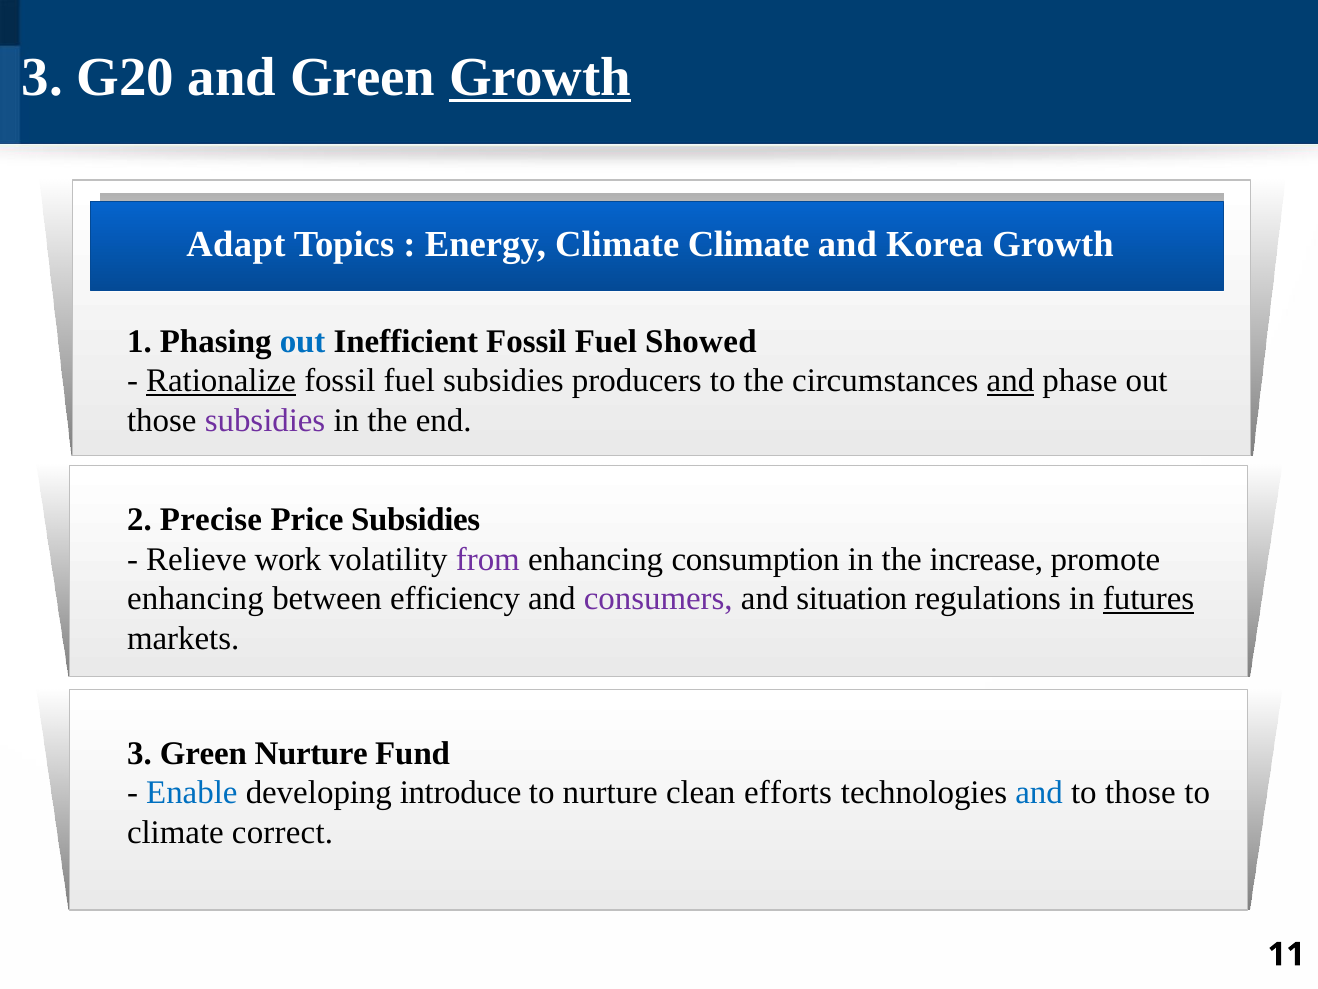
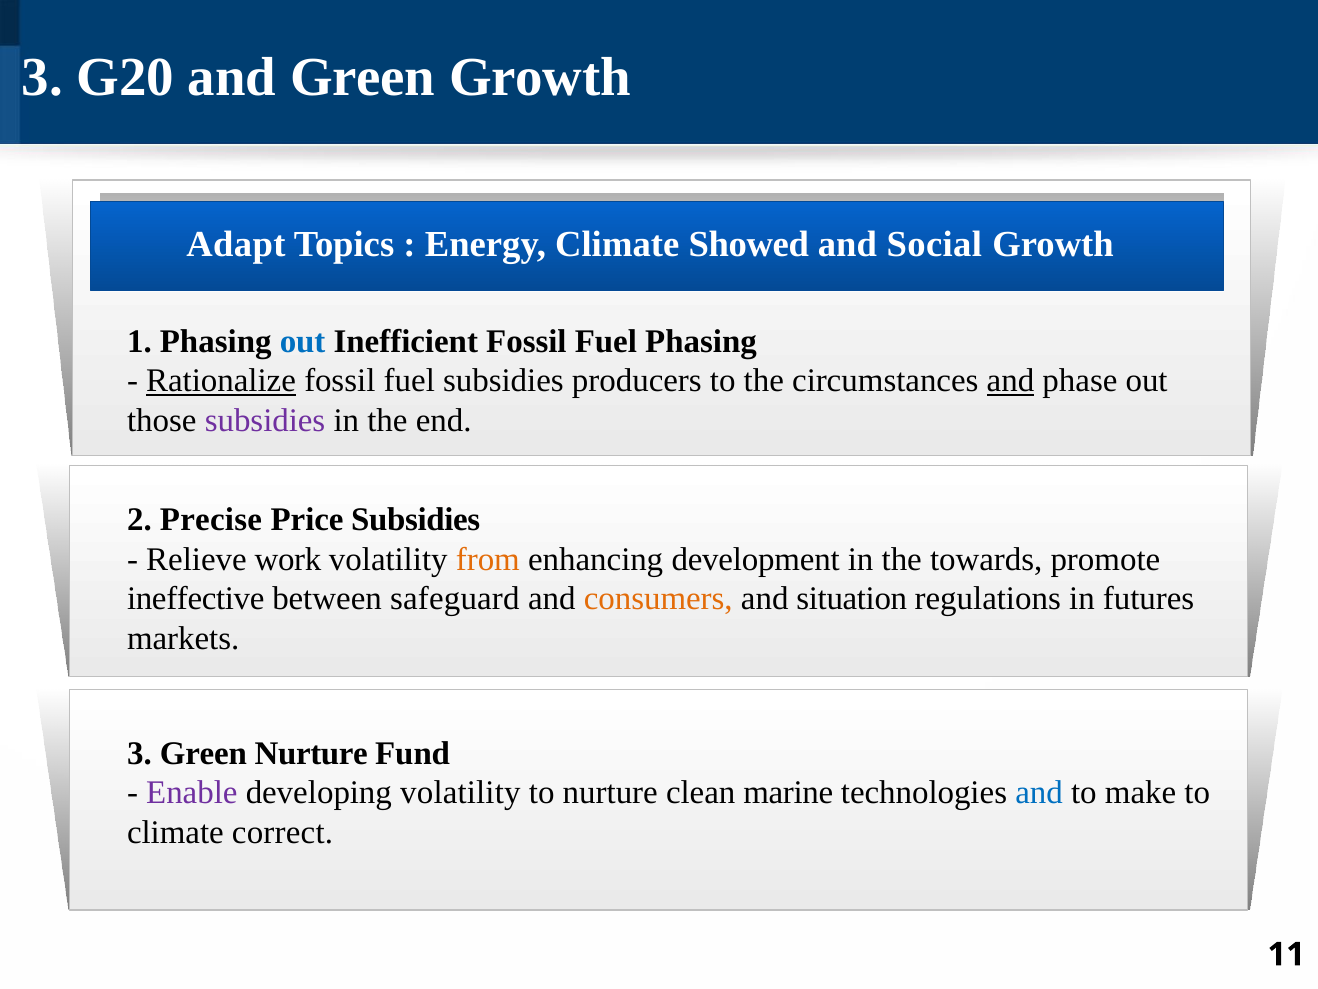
Growth underline: present -> none (540, 77)
Climate Climate: Climate -> Showed (749, 245)
Korea: Korea -> Social (934, 245)
Fuel Showed: Showed -> Phasing (701, 341)
from colour: purple -> orange (488, 559)
consumption: consumption -> development (756, 559)
increase: increase -> towards (986, 559)
enhancing: enhancing -> ineffective (196, 599)
efficiency: efficiency -> safeguard (455, 599)
consumers colour: purple -> orange (658, 599)
futures underline: present -> none (1149, 599)
Enable colour: blue -> purple (192, 792)
developing introduce: introduce -> volatility (460, 792)
efforts: efforts -> marine (788, 792)
to those: those -> make (1141, 792)
